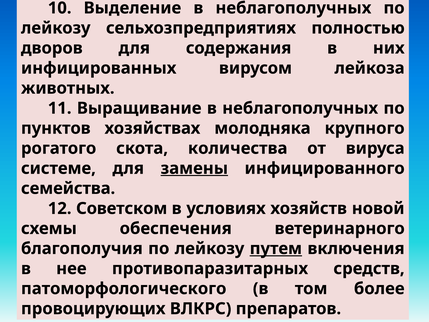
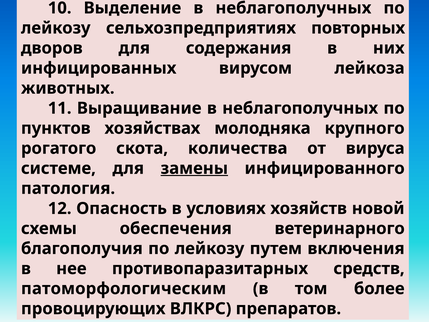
полностью: полностью -> повторных (358, 28)
семейства: семейства -> патология (68, 188)
Советском: Советском -> Опасность (122, 208)
путем underline: present -> none (276, 248)
патоморфологического: патоморфологического -> патоморфологическим (124, 288)
